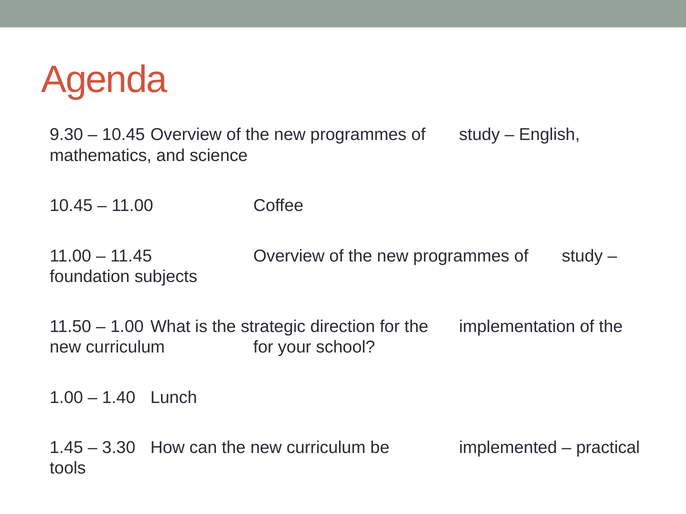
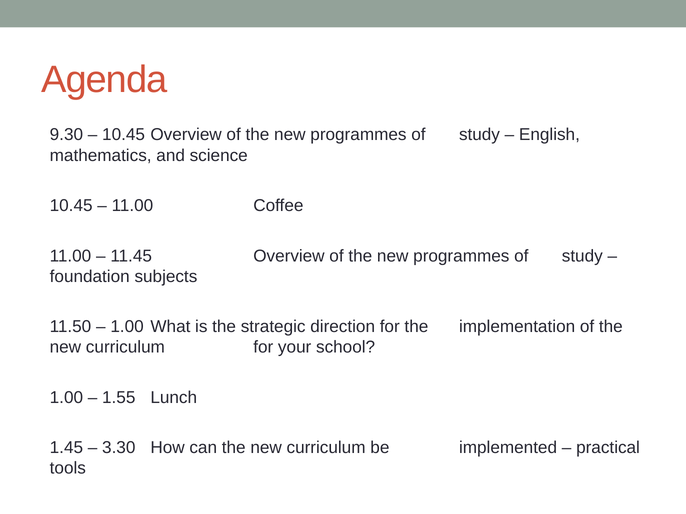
1.40: 1.40 -> 1.55 (119, 398)
